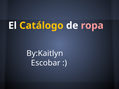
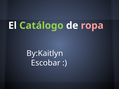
Catálogo colour: yellow -> light green (41, 26)
